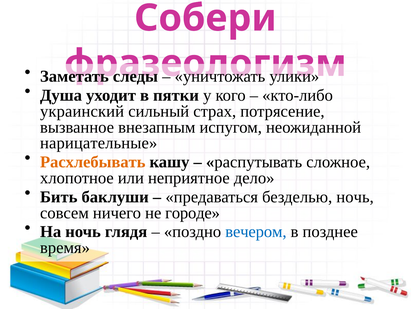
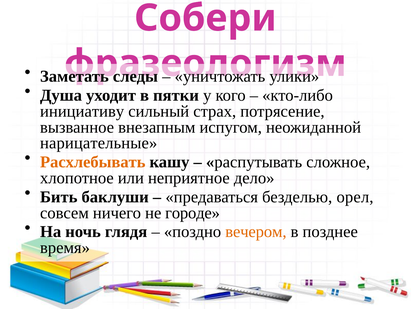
украинский: украинский -> инициативу (82, 111)
безделью ночь: ночь -> орел (355, 196)
вечером colour: blue -> orange (256, 231)
